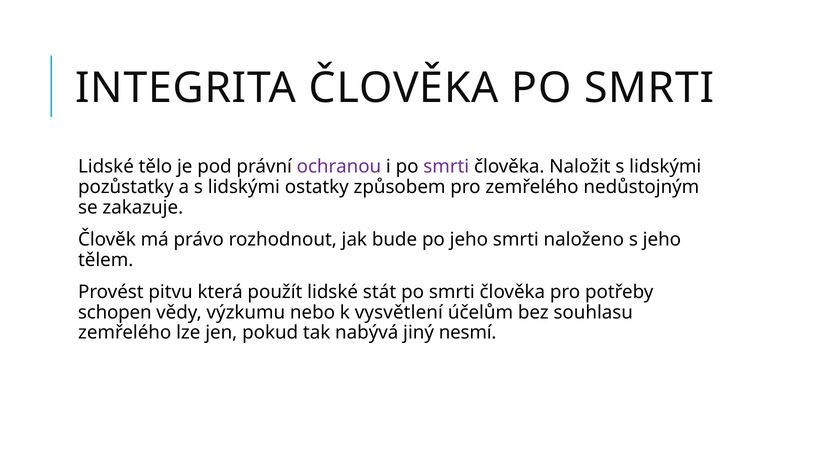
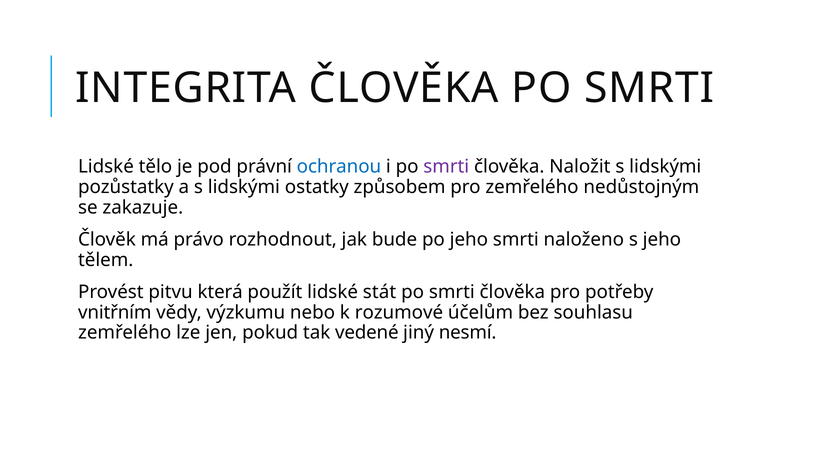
ochranou colour: purple -> blue (339, 167)
schopen: schopen -> vnitřním (115, 313)
vysvětlení: vysvětlení -> rozumové (399, 313)
nabývá: nabývá -> vedené (367, 333)
